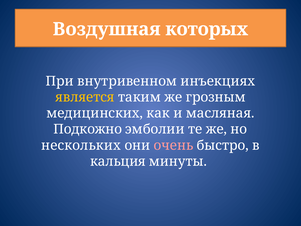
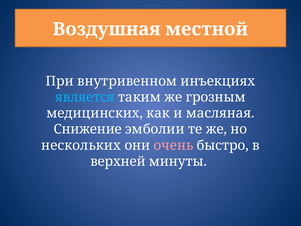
которых: которых -> местной (207, 29)
является colour: yellow -> light blue (85, 97)
Подкожно: Подкожно -> Снижение (88, 129)
кальция: кальция -> верхней (118, 161)
